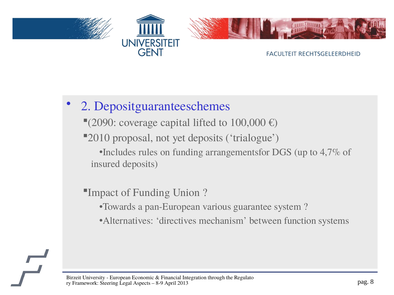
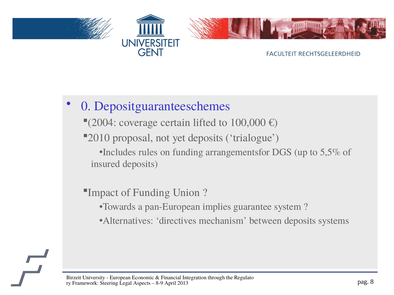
2: 2 -> 0 (86, 106)
2090: 2090 -> 2004 (102, 123)
capital: capital -> certain (175, 123)
4,7%: 4,7% -> 5,5% (330, 152)
various: various -> implies (217, 207)
between function: function -> deposits (300, 221)
